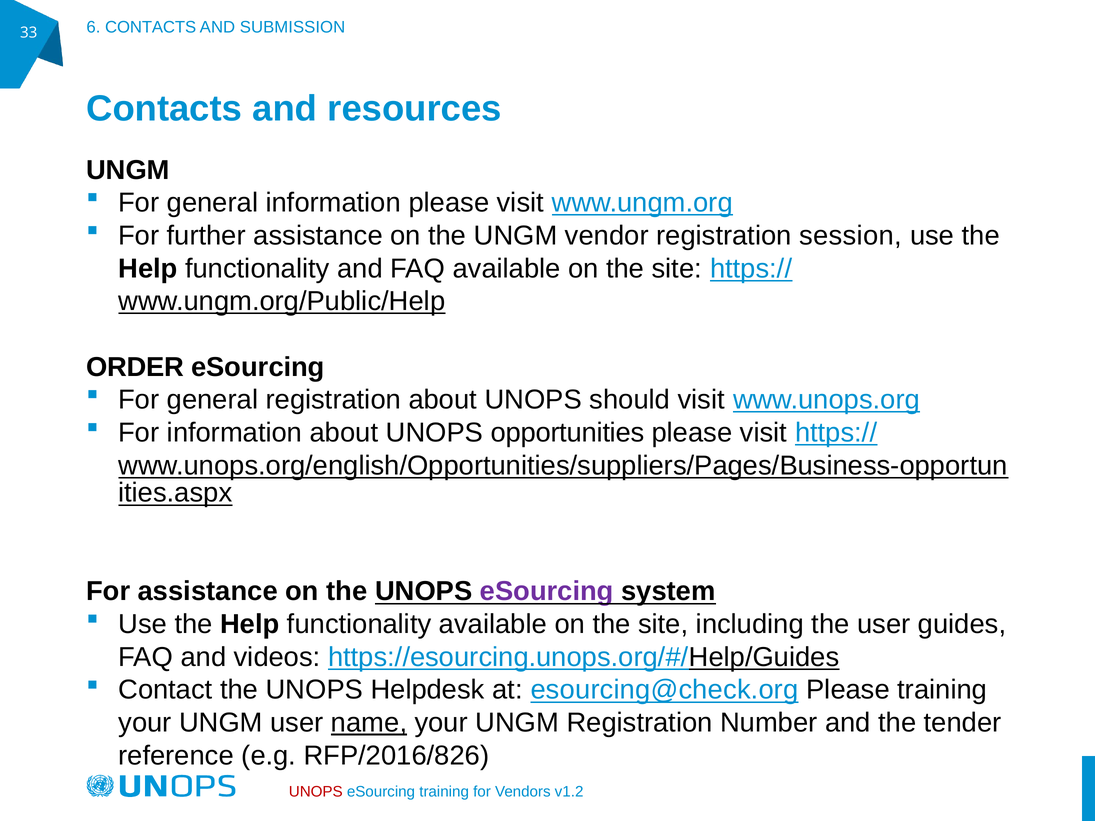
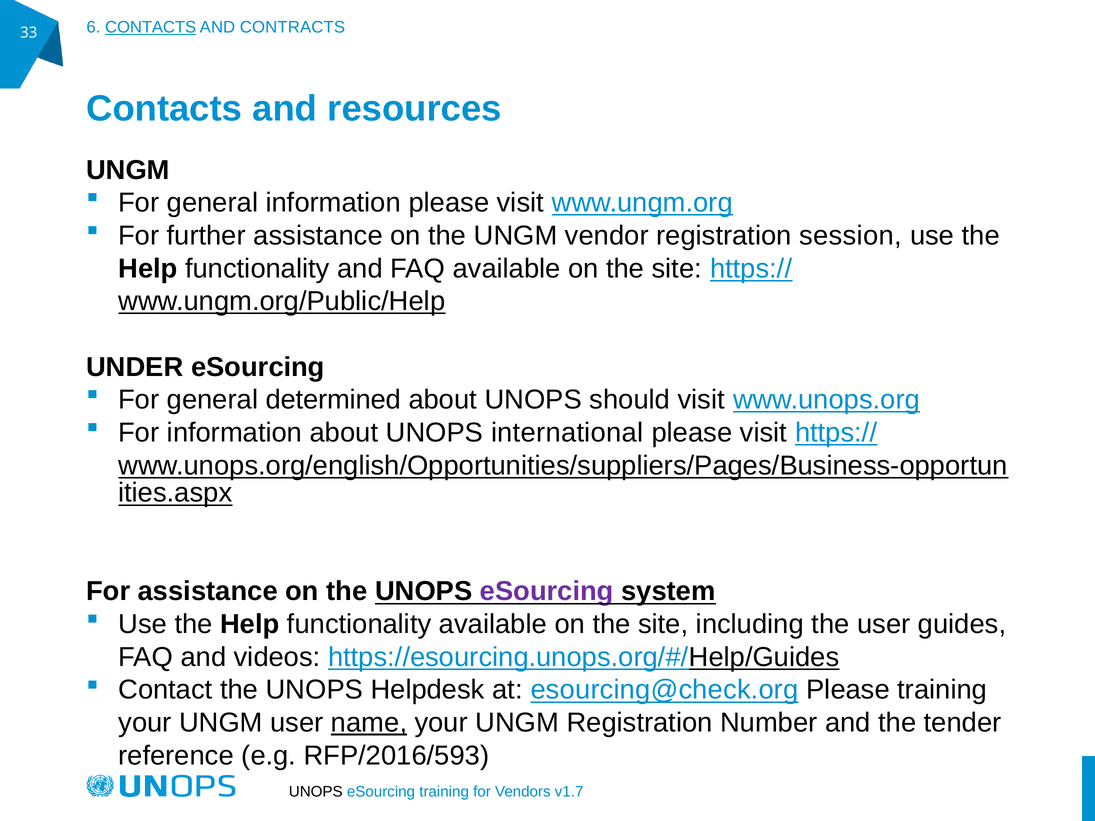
CONTACTS underline: none -> present (151, 27)
SUBMISSION: SUBMISSION -> CONTRACTS (292, 27)
ORDER: ORDER -> UNDER (135, 367)
general registration: registration -> determined (333, 400)
opportunities: opportunities -> international (567, 433)
RFP/2016/826: RFP/2016/826 -> RFP/2016/593 (396, 756)
UNOPS colour: red -> black (316, 792)
v1.2: v1.2 -> v1.7 (569, 792)
